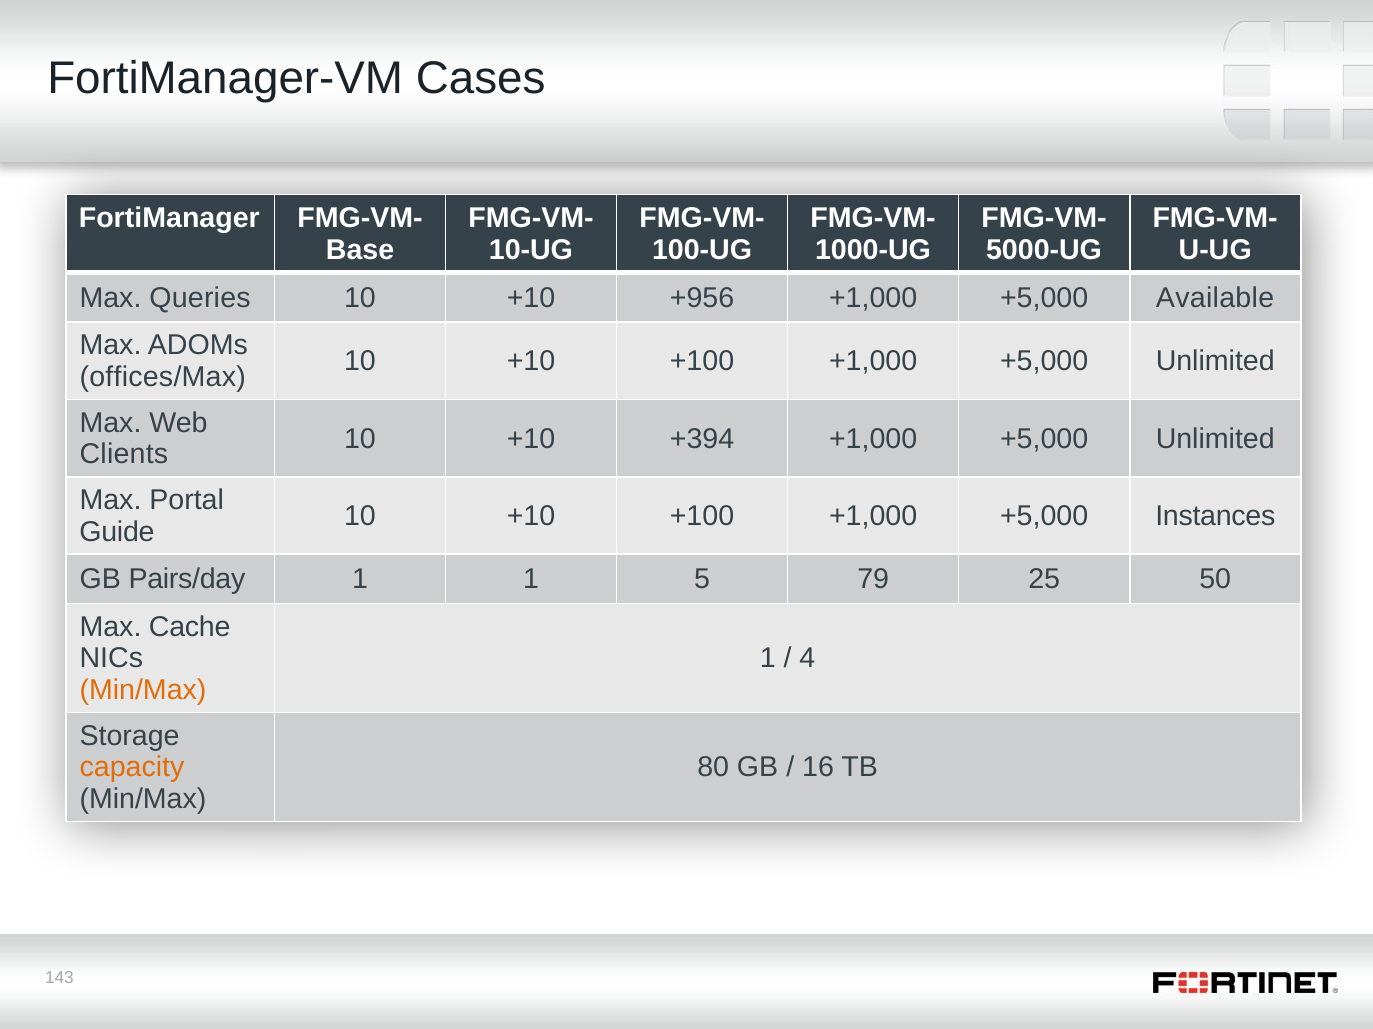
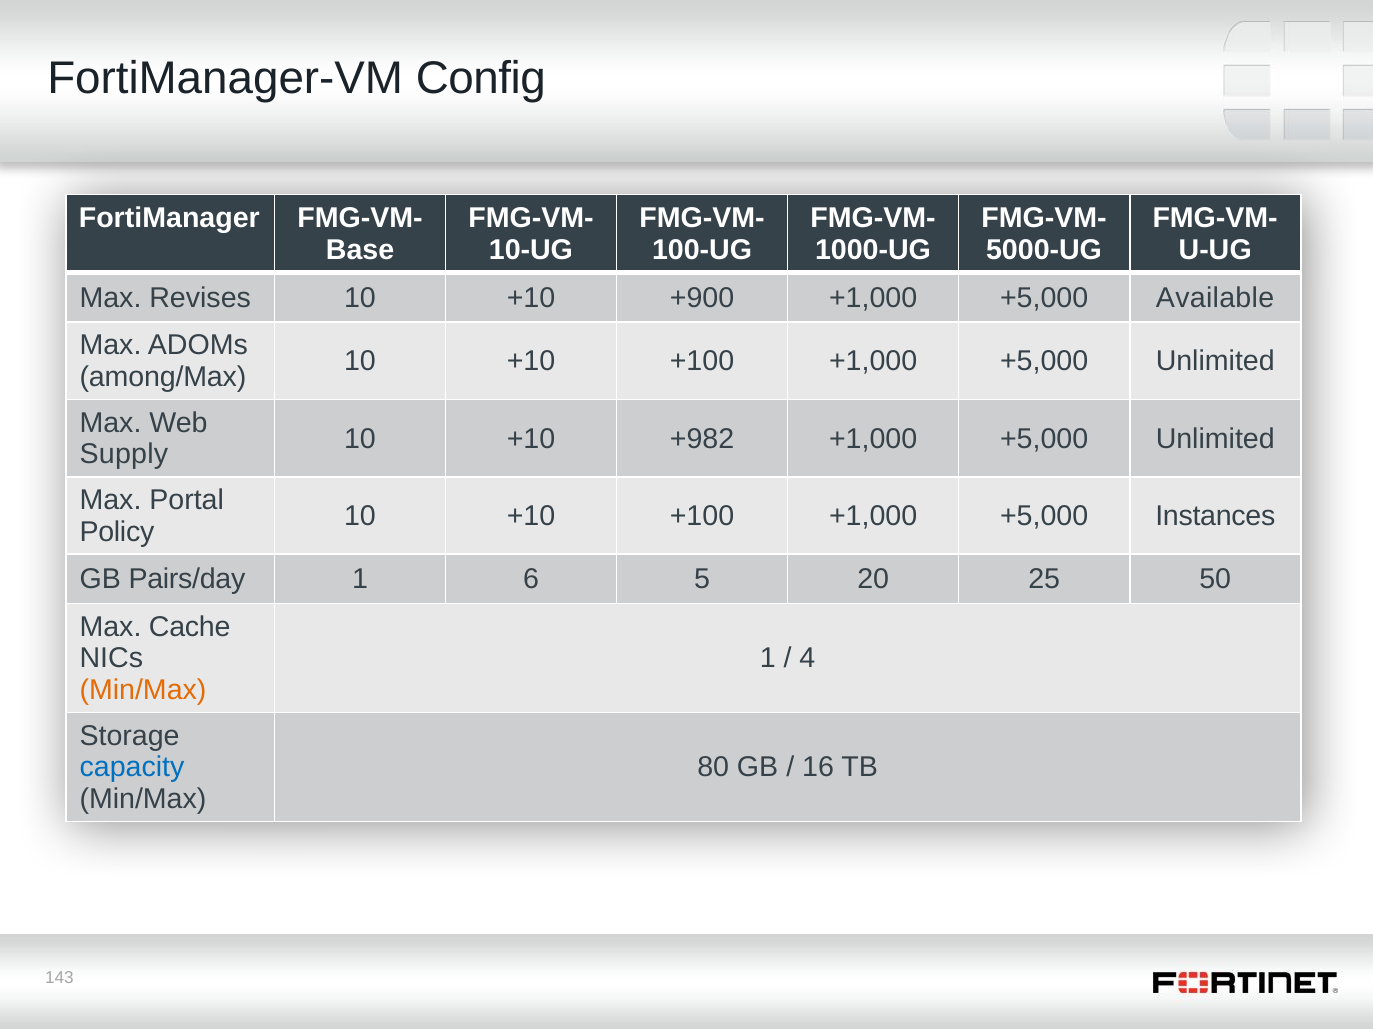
Cases: Cases -> Config (481, 79)
Queries: Queries -> Revises (200, 298)
+956: +956 -> +900 (702, 298)
offices/Max: offices/Max -> among/Max (163, 377)
+394: +394 -> +982 (702, 439)
Clients: Clients -> Supply (124, 455)
Guide: Guide -> Policy (117, 532)
1 1: 1 -> 6 (531, 580)
79: 79 -> 20 (873, 580)
capacity colour: orange -> blue (132, 768)
